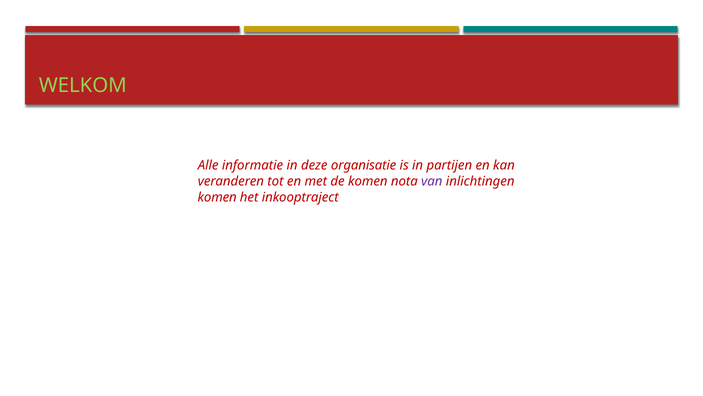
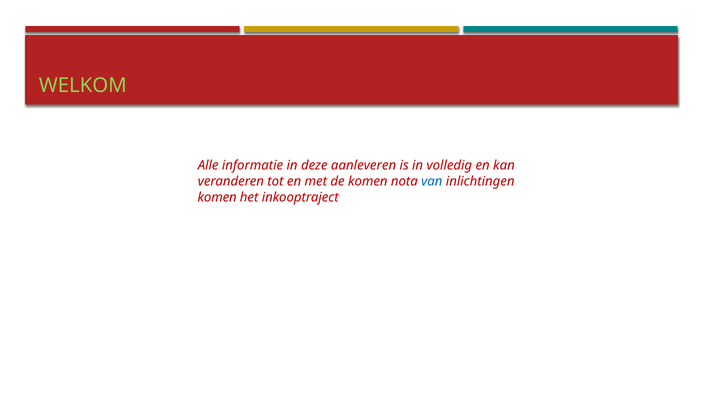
organisatie: organisatie -> aanleveren (364, 165)
partijen: partijen -> volledig (449, 165)
van colour: purple -> blue (432, 181)
